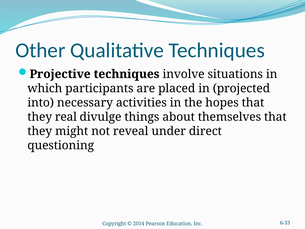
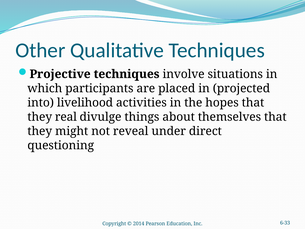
necessary: necessary -> livelihood (85, 102)
